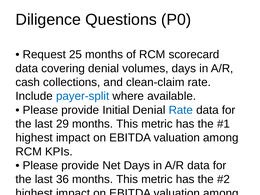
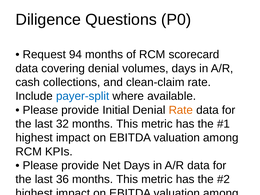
25: 25 -> 94 (75, 55)
Rate colour: blue -> orange (181, 110)
29: 29 -> 32 (62, 124)
